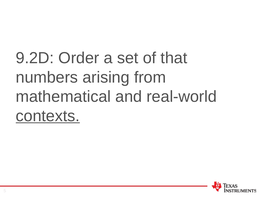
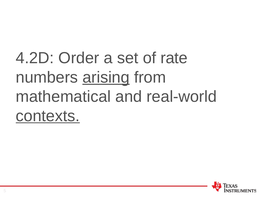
9.2D: 9.2D -> 4.2D (35, 58)
that: that -> rate (174, 58)
arising underline: none -> present (106, 77)
